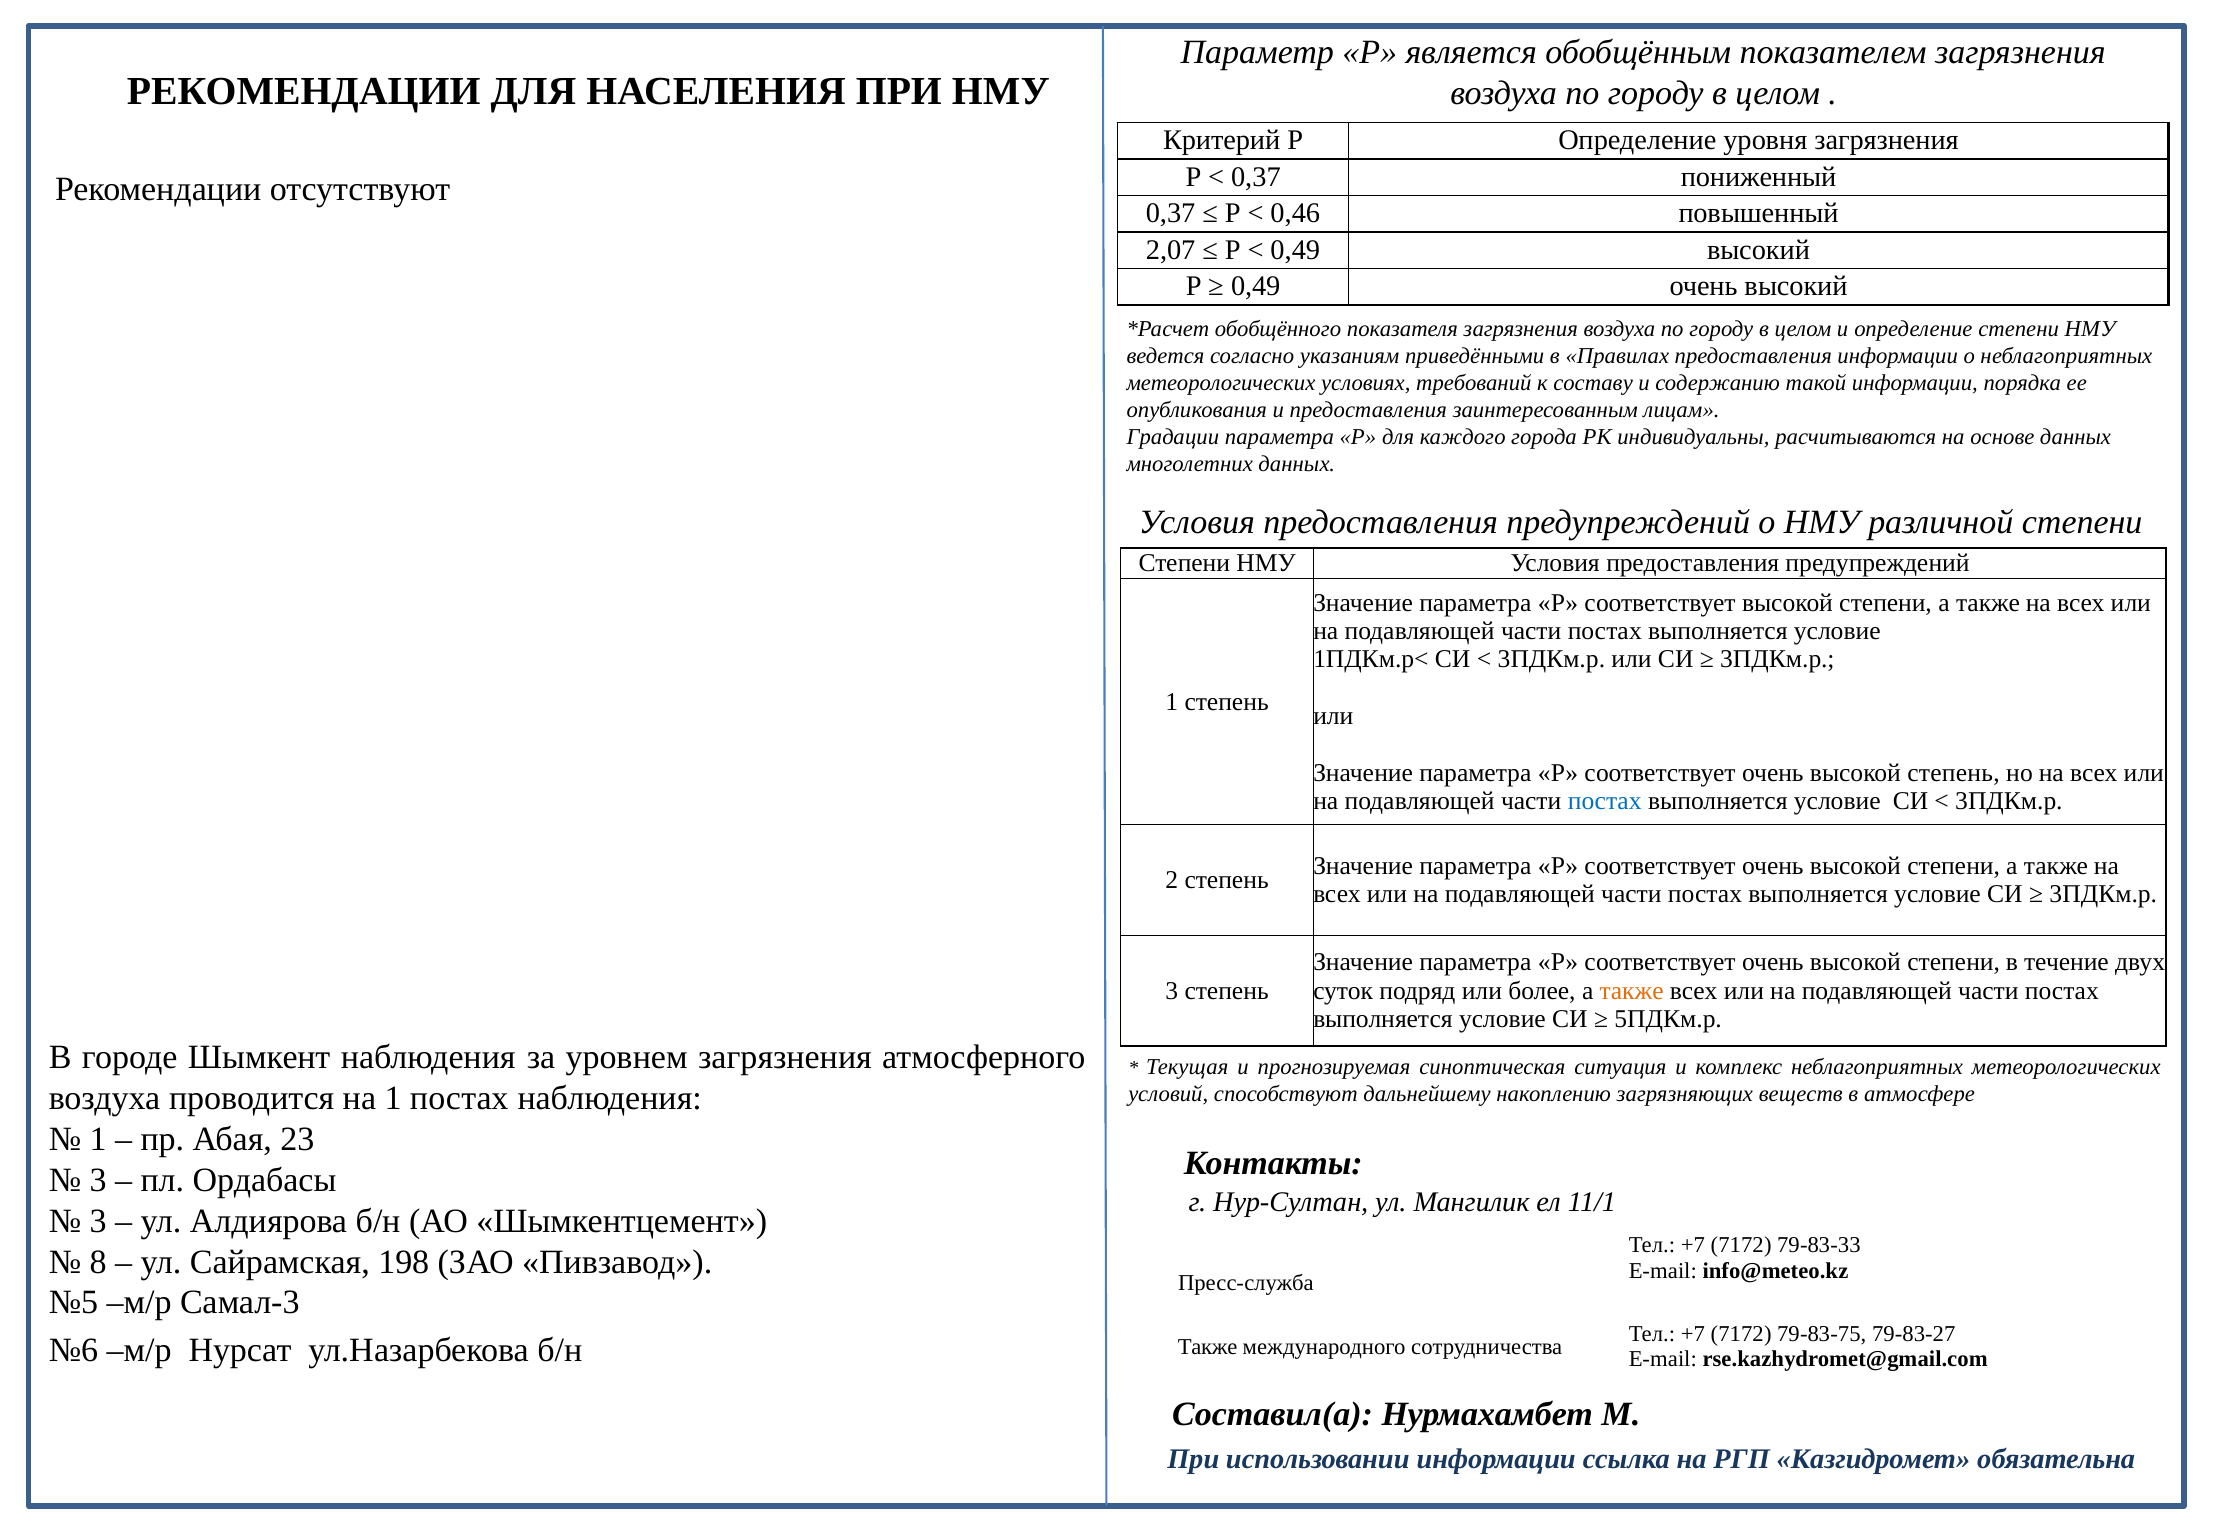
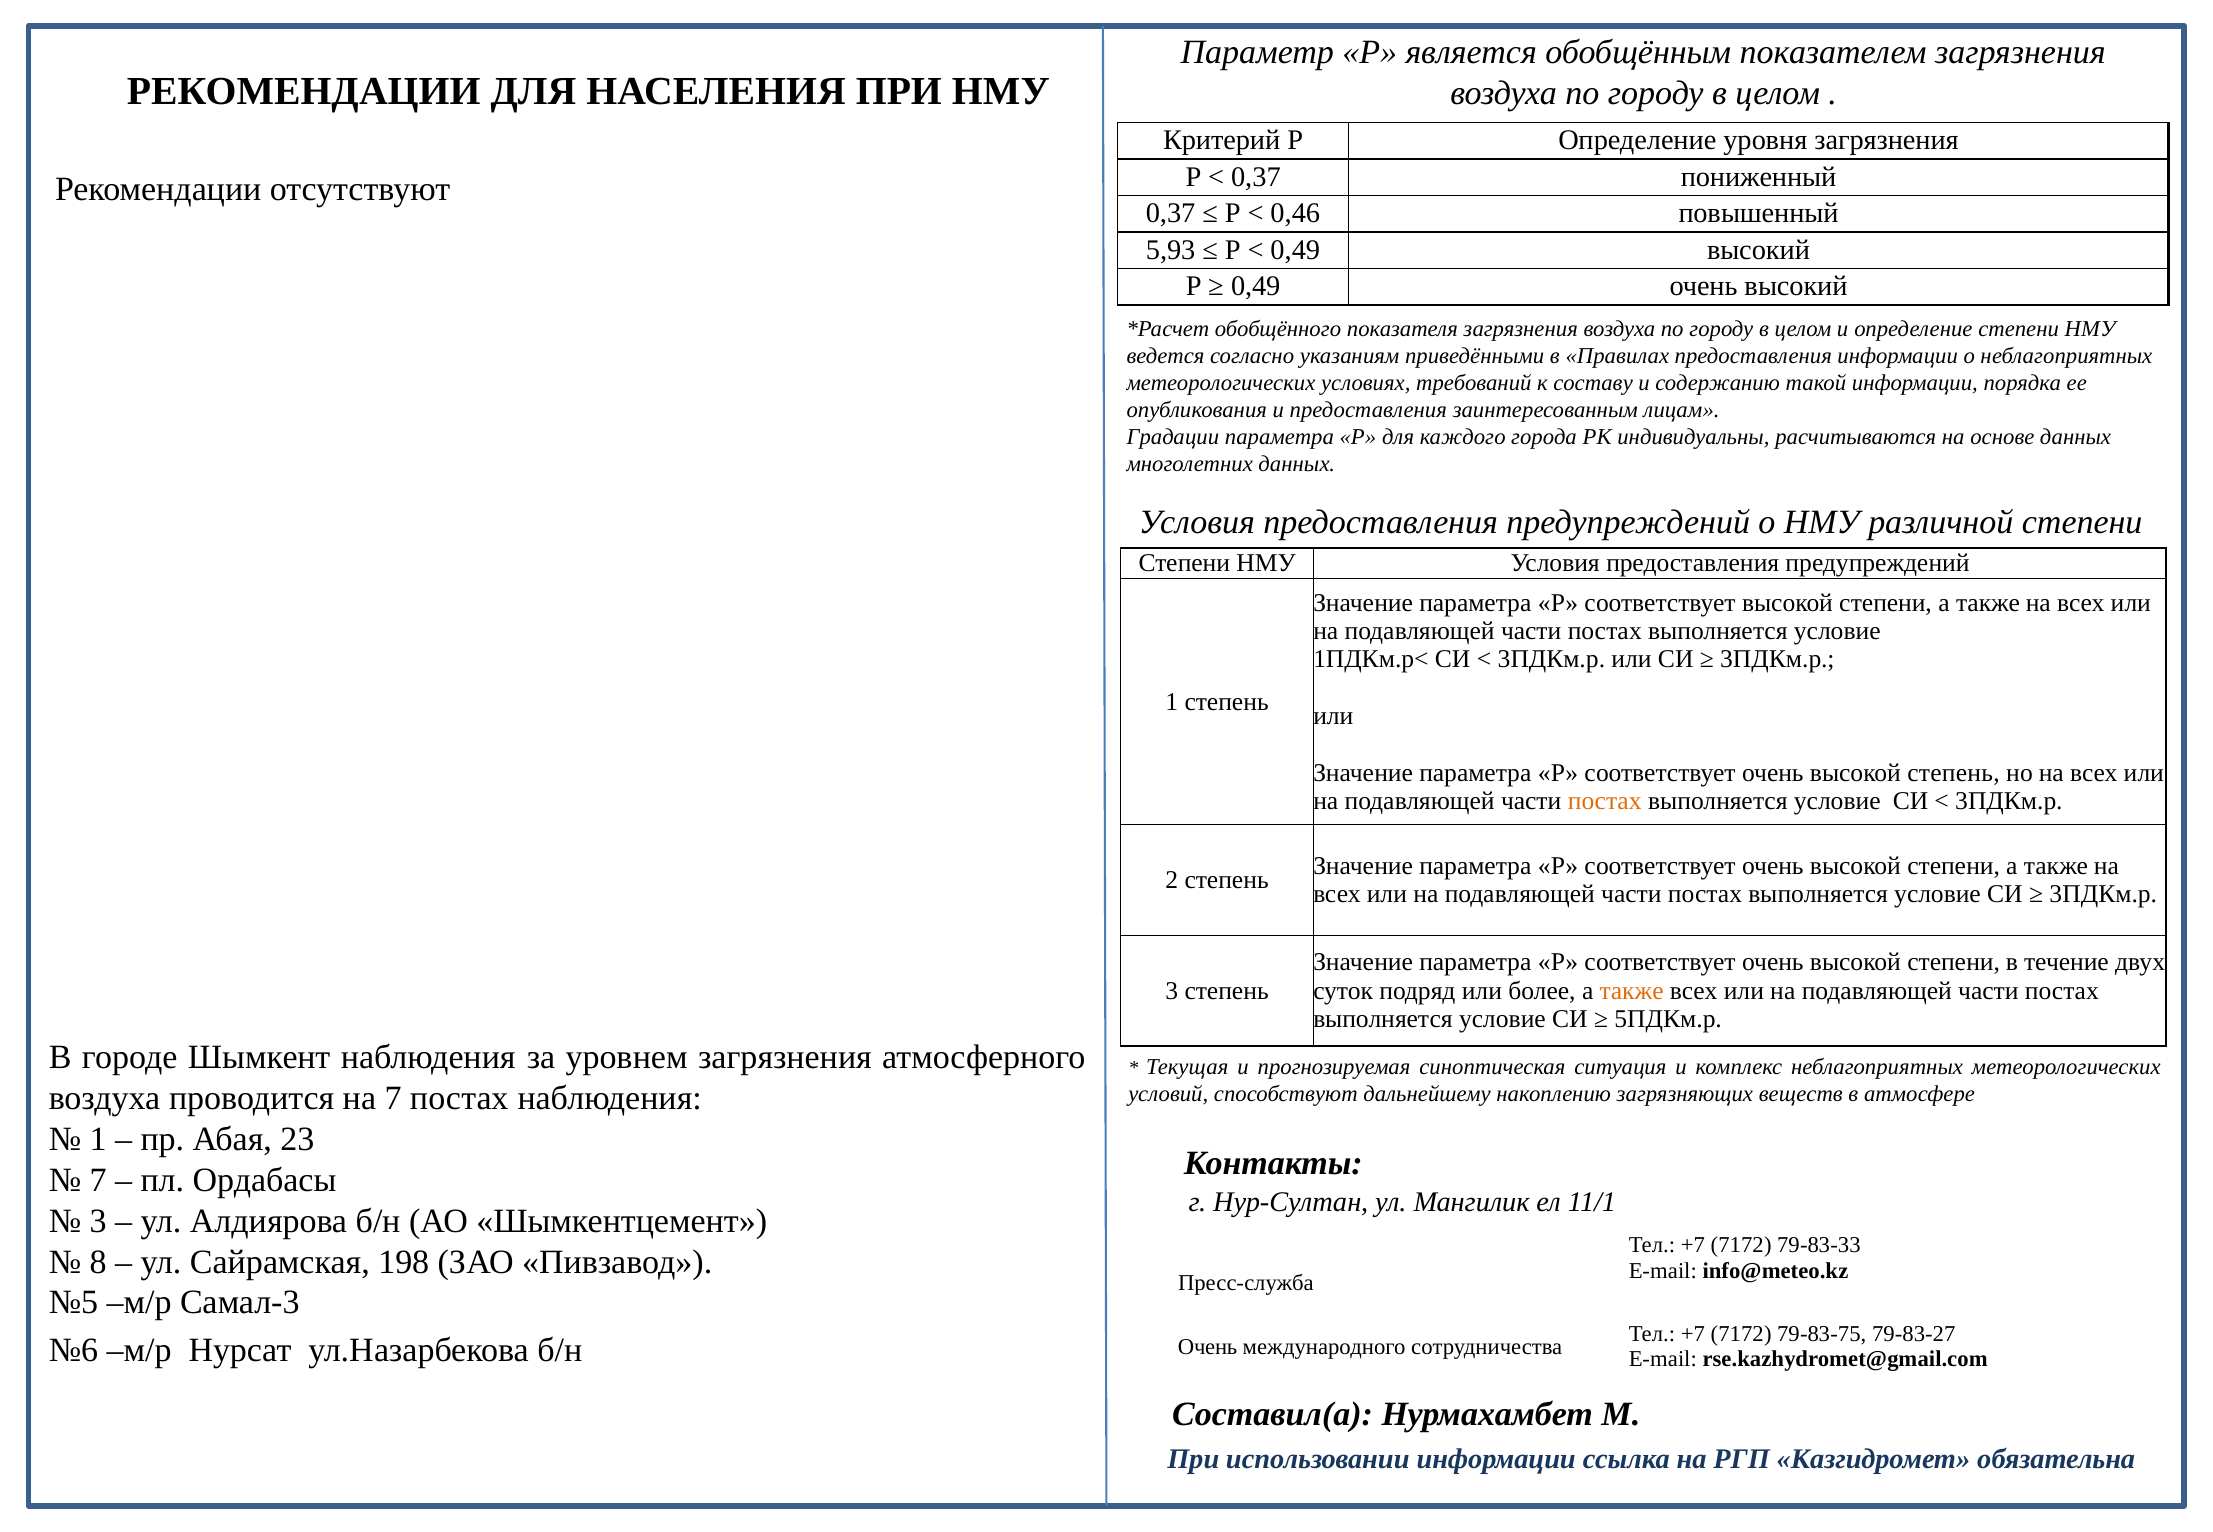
2,07: 2,07 -> 5,93 (1171, 250)
постах colour: blue -> orange (1605, 801)
на 1: 1 -> 7 (393, 1099)
3: 3 -> 7 (98, 1180)
Также: Также -> Очень (1208, 1347)
